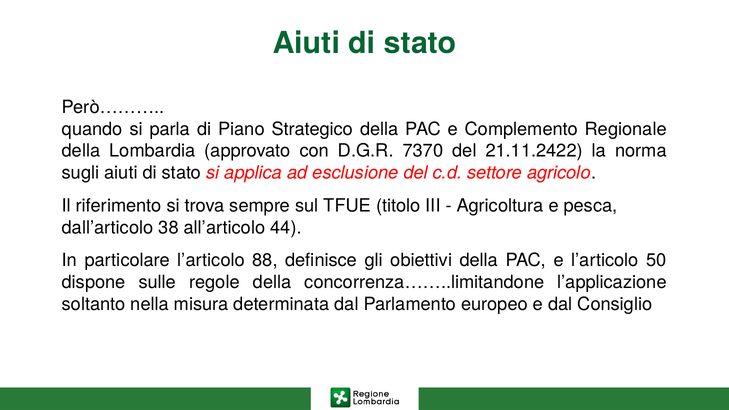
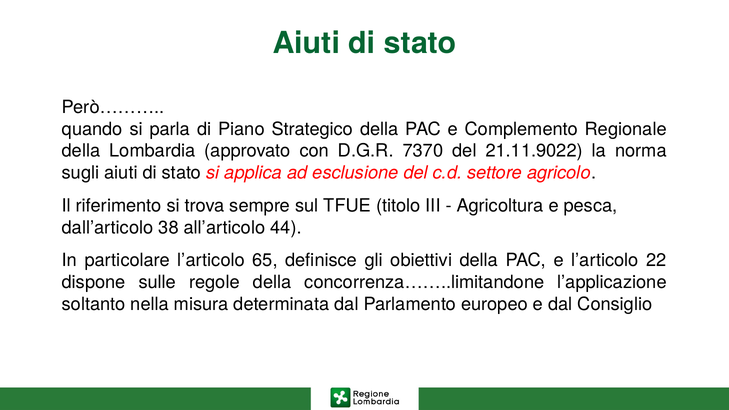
21.11.2422: 21.11.2422 -> 21.11.9022 (534, 151)
88: 88 -> 65 (265, 260)
50: 50 -> 22 (656, 260)
